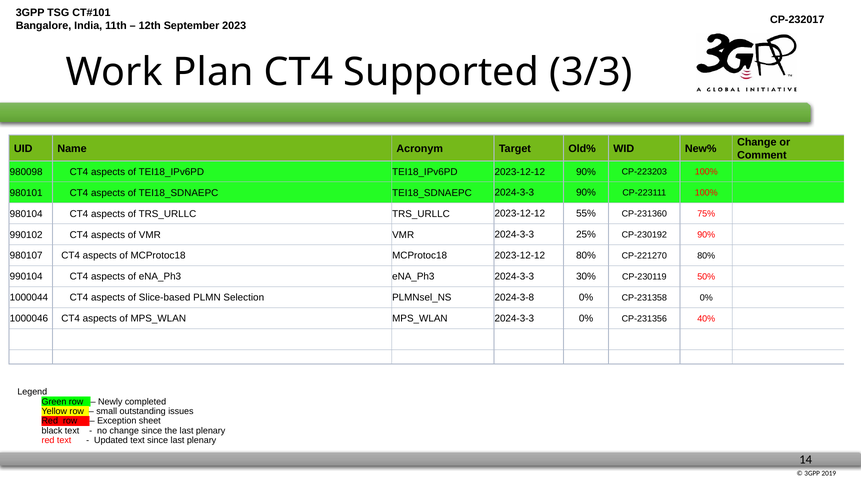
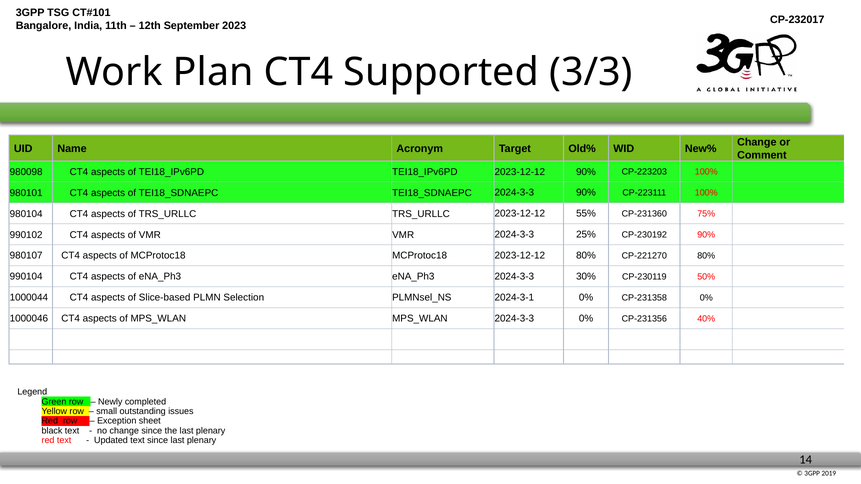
2024-3-8: 2024-3-8 -> 2024-3-1 (514, 298)
